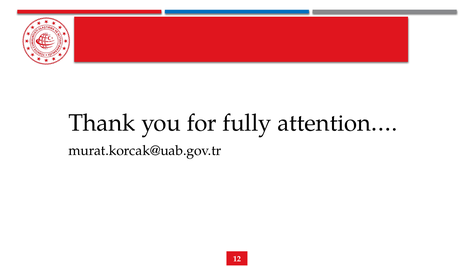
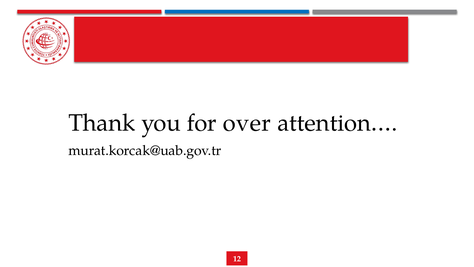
fully: fully -> over (247, 123)
